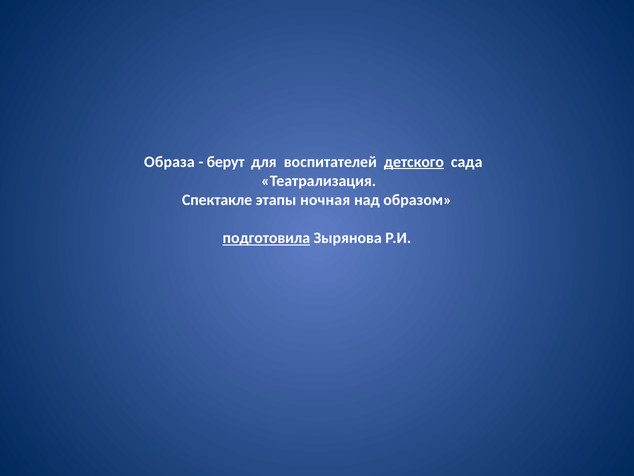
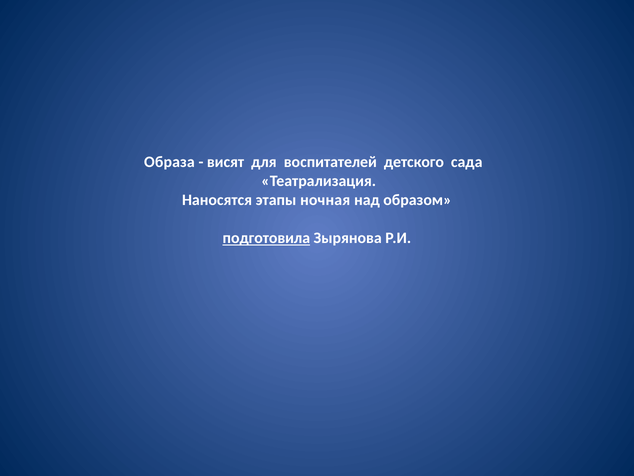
берут: берут -> висят (226, 162)
детского underline: present -> none (414, 162)
Спектакле: Спектакле -> Наносятся (217, 200)
